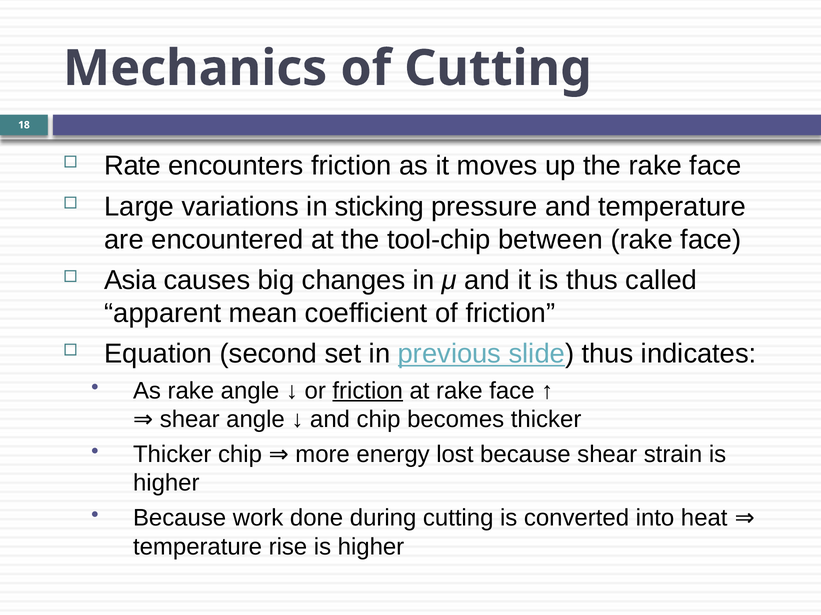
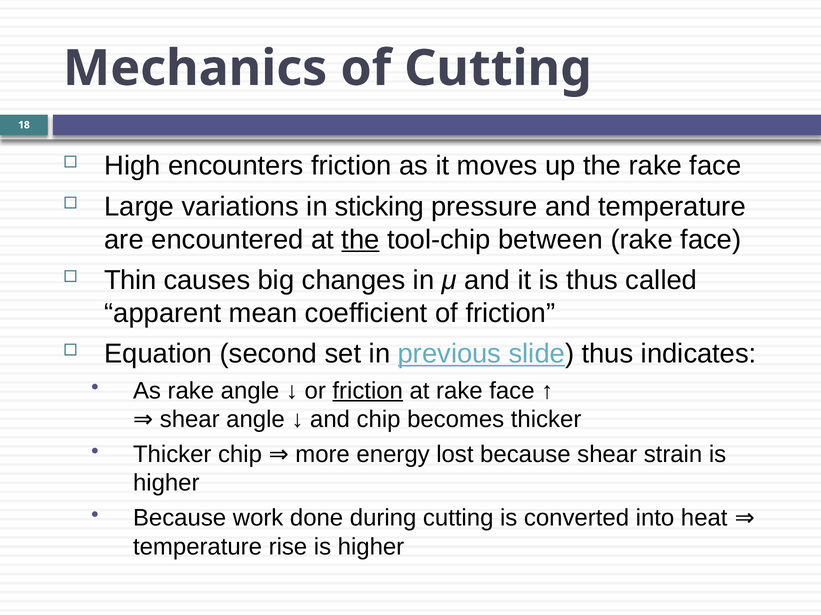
Rate: Rate -> High (132, 166)
the underline: none -> present (360, 240)
Asia: Asia -> Thin (130, 281)
